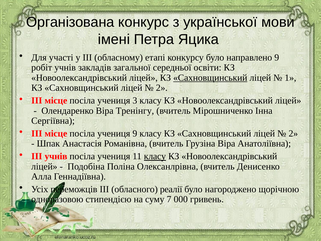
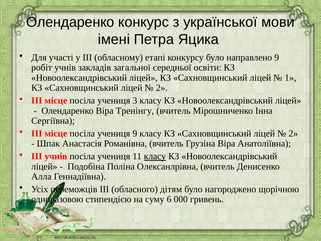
Організована: Організована -> Олендаренко (70, 22)
Сахновщинський underline: present -> none (210, 78)
реалії: реалії -> дітям (171, 189)
7: 7 -> 6 (169, 199)
